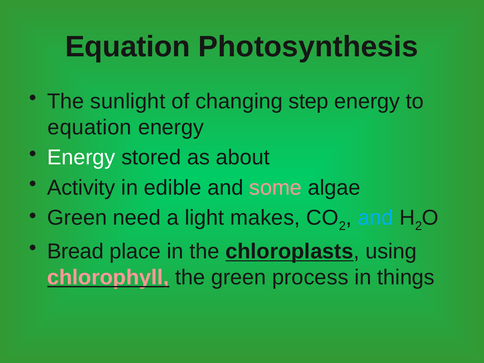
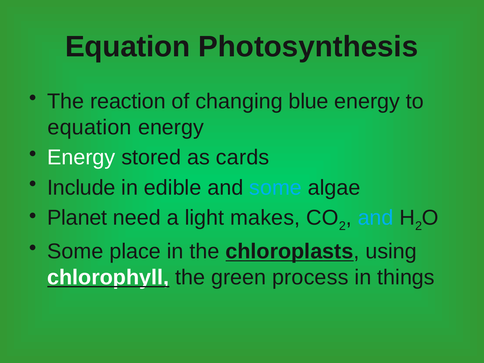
sunlight: sunlight -> reaction (128, 102)
step: step -> blue (309, 102)
about: about -> cards (243, 157)
Activity: Activity -> Include (81, 188)
some colour: pink -> light blue (276, 188)
Green: Green -> Planet (77, 218)
Bread: Bread -> Some (75, 251)
chlorophyll colour: pink -> white (108, 277)
